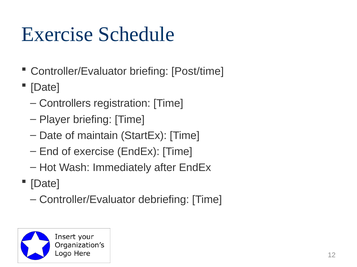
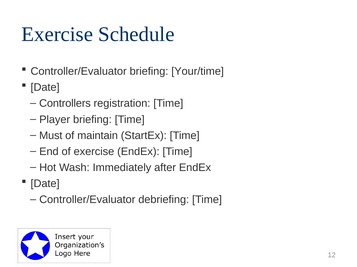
Post/time: Post/time -> Your/time (198, 72)
Date: Date -> Must (51, 136)
